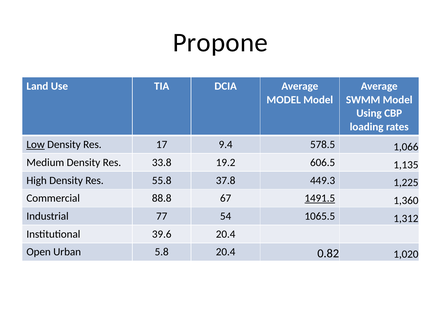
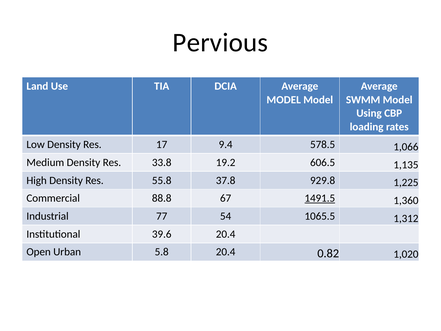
Propone: Propone -> Pervious (220, 43)
Low underline: present -> none (36, 144)
449.3: 449.3 -> 929.8 (323, 180)
